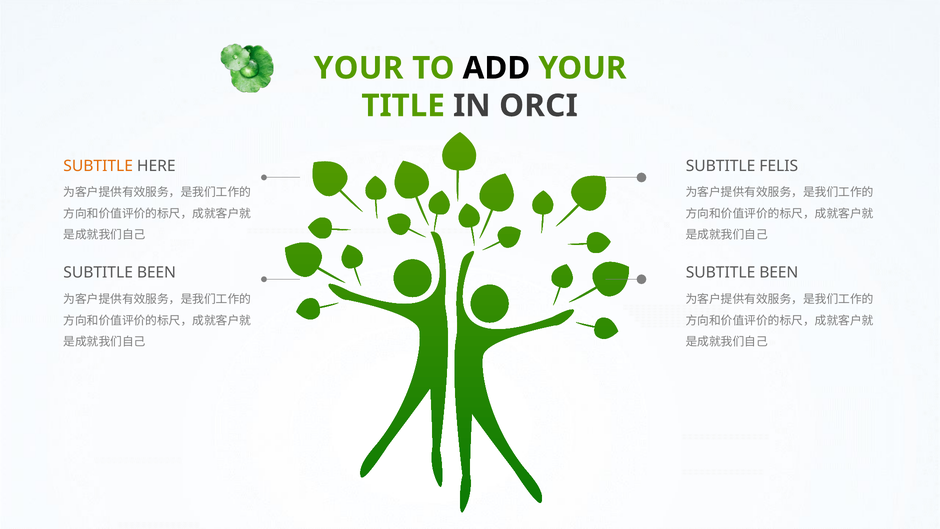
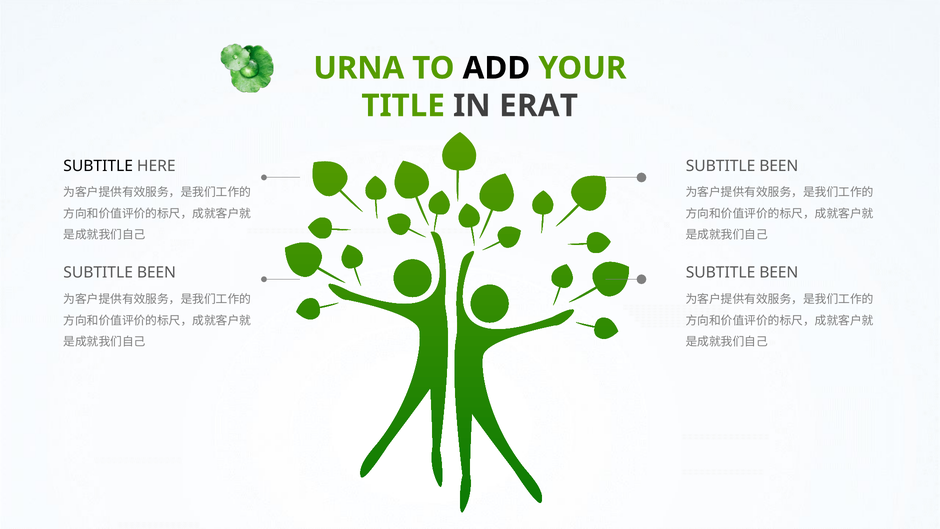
YOUR: YOUR -> URNA (359, 68)
ORCI: ORCI -> ERAT (539, 106)
SUBTITLE colour: orange -> black (98, 166)
FELIS: FELIS -> BEEN (779, 166)
